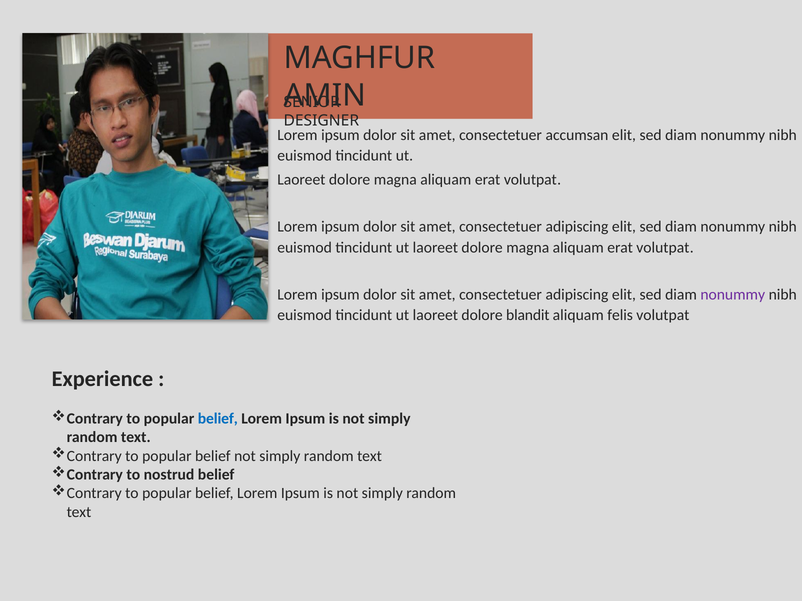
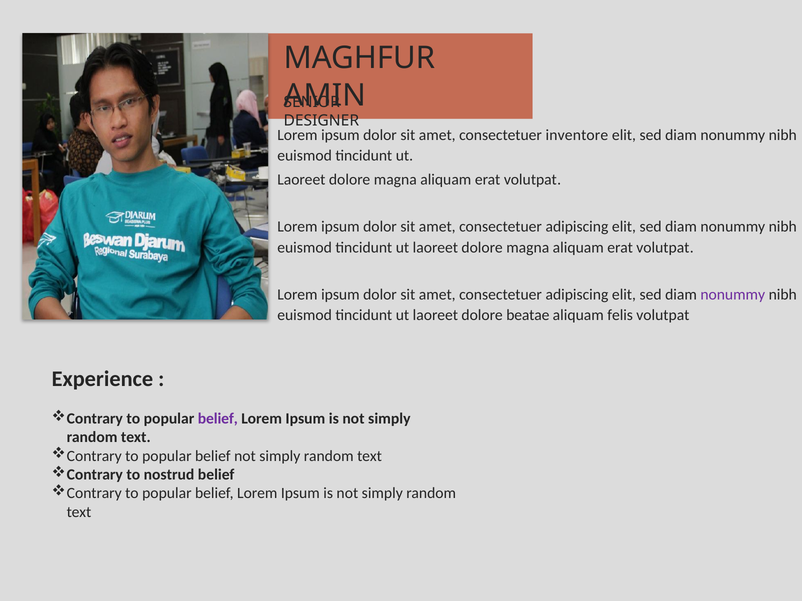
accumsan: accumsan -> inventore (577, 135)
blandit: blandit -> beatae (528, 316)
belief colour: blue -> purple (218, 419)
